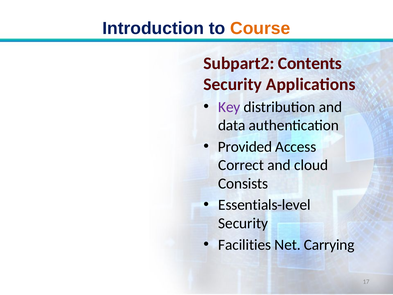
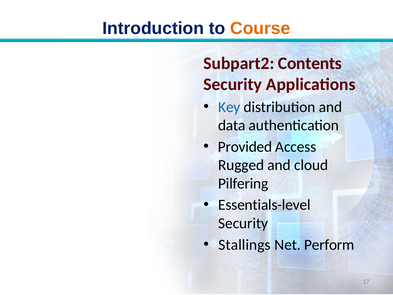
Key colour: purple -> blue (229, 107)
Correct: Correct -> Rugged (241, 165)
Consists: Consists -> Pilfering (243, 183)
Facilities: Facilities -> Stallings (245, 245)
Carrying: Carrying -> Perform (329, 245)
